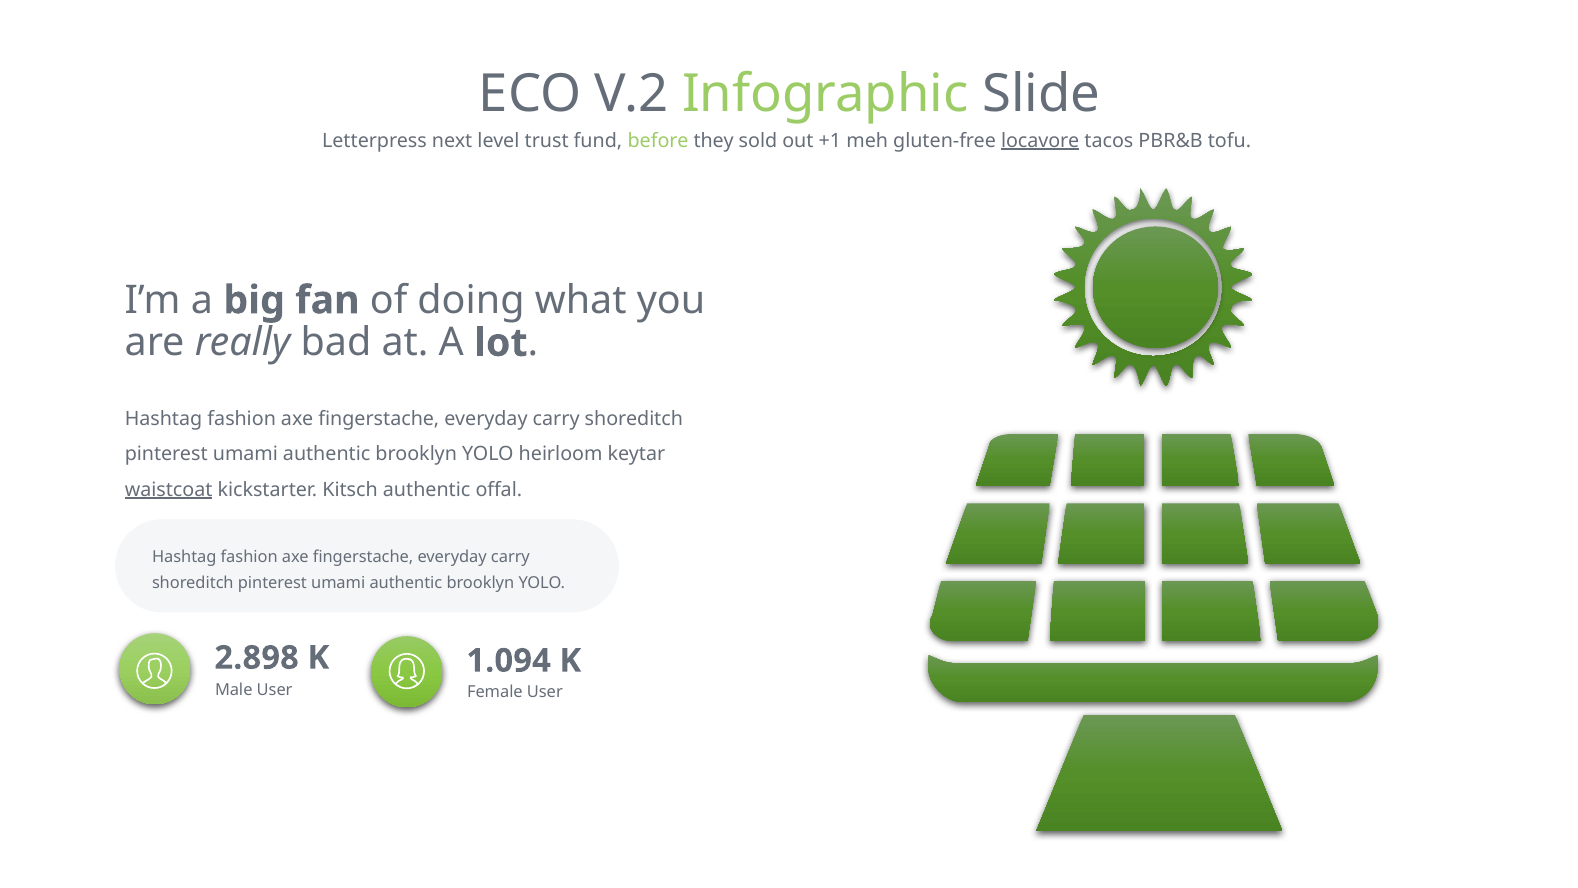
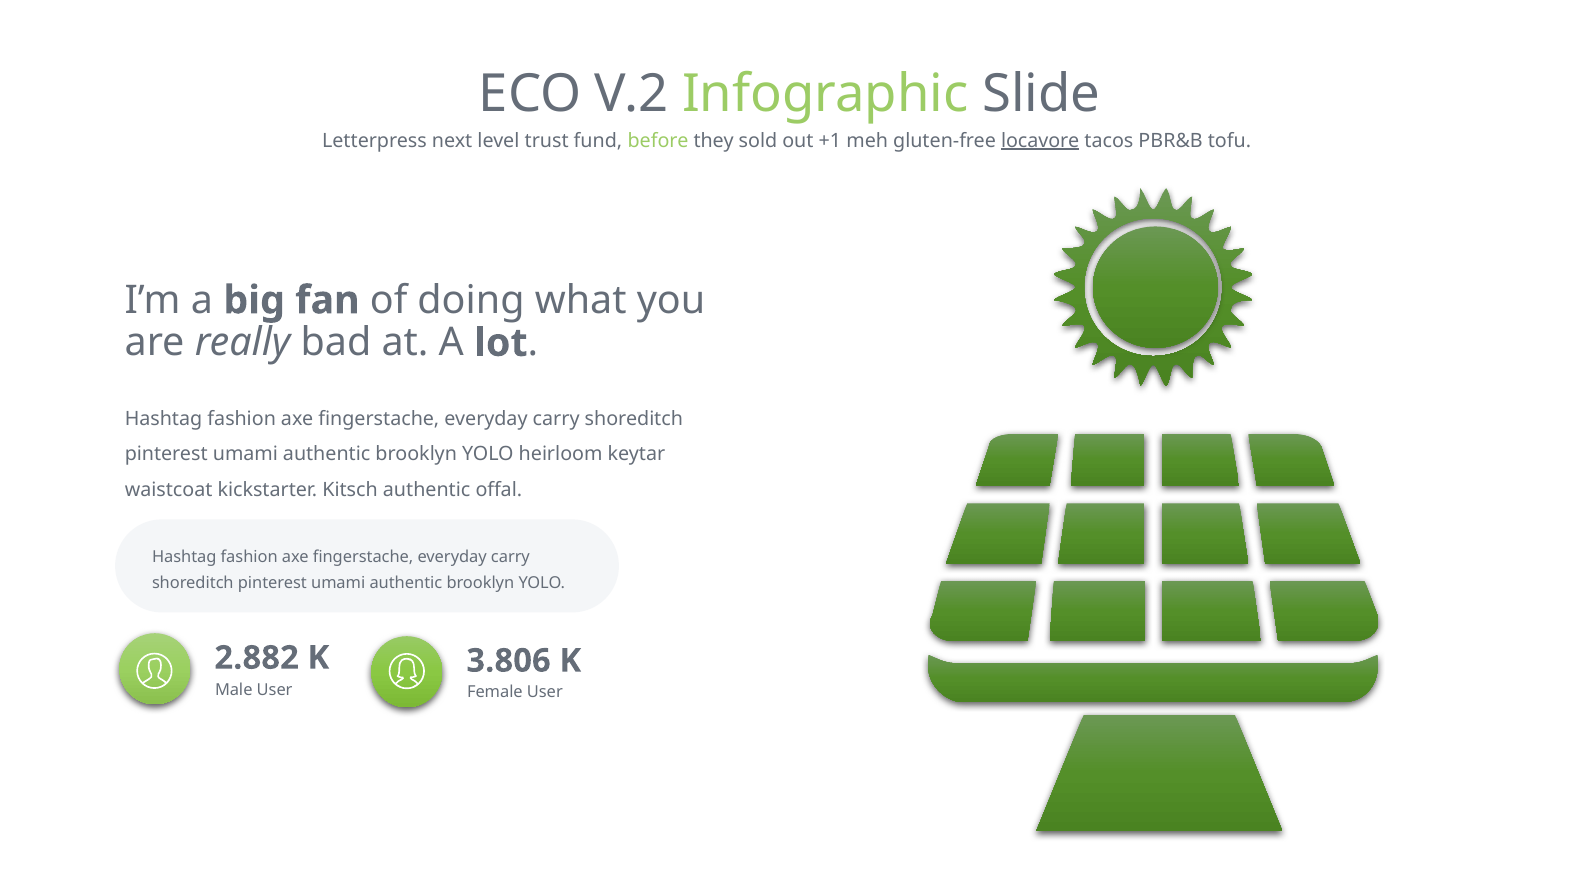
waistcoat underline: present -> none (169, 489)
2.898: 2.898 -> 2.882 (257, 658)
1.094: 1.094 -> 3.806 (509, 661)
